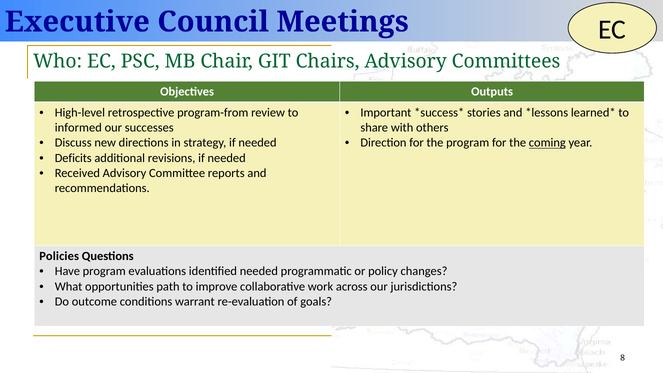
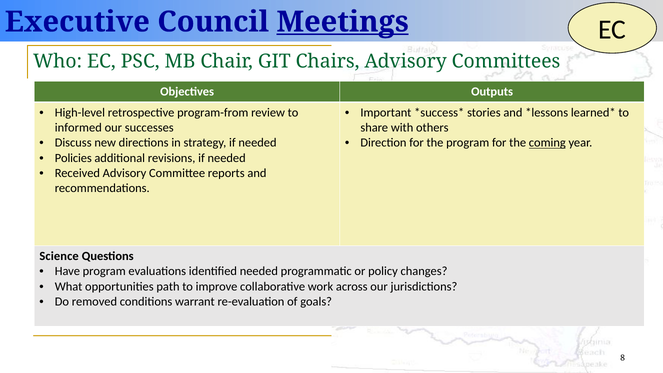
Meetings underline: none -> present (343, 22)
Deficits: Deficits -> Policies (73, 158)
Policies: Policies -> Science (59, 256)
outcome: outcome -> removed (94, 302)
